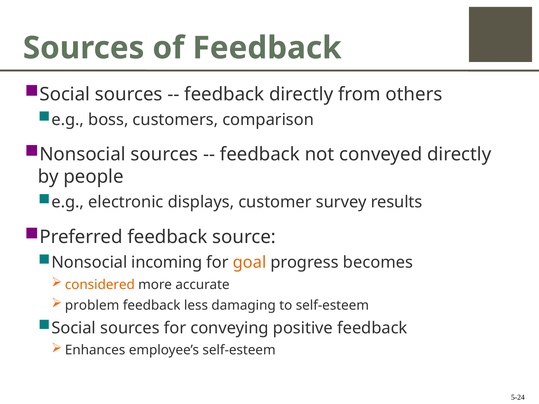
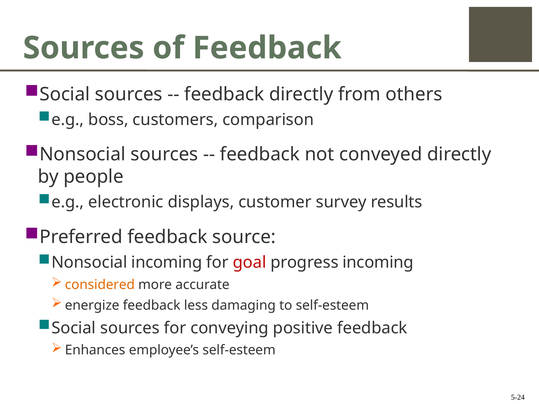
goal colour: orange -> red (249, 263)
progress becomes: becomes -> incoming (378, 263)
problem: problem -> energize (92, 305)
